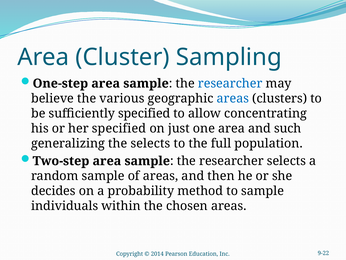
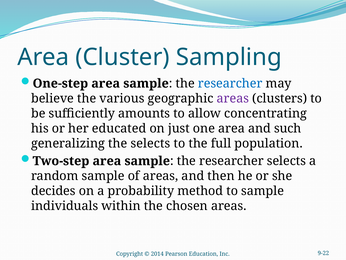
areas colour: blue -> purple (233, 98)
sufficiently specified: specified -> amounts (144, 113)
her specified: specified -> educated (119, 128)
